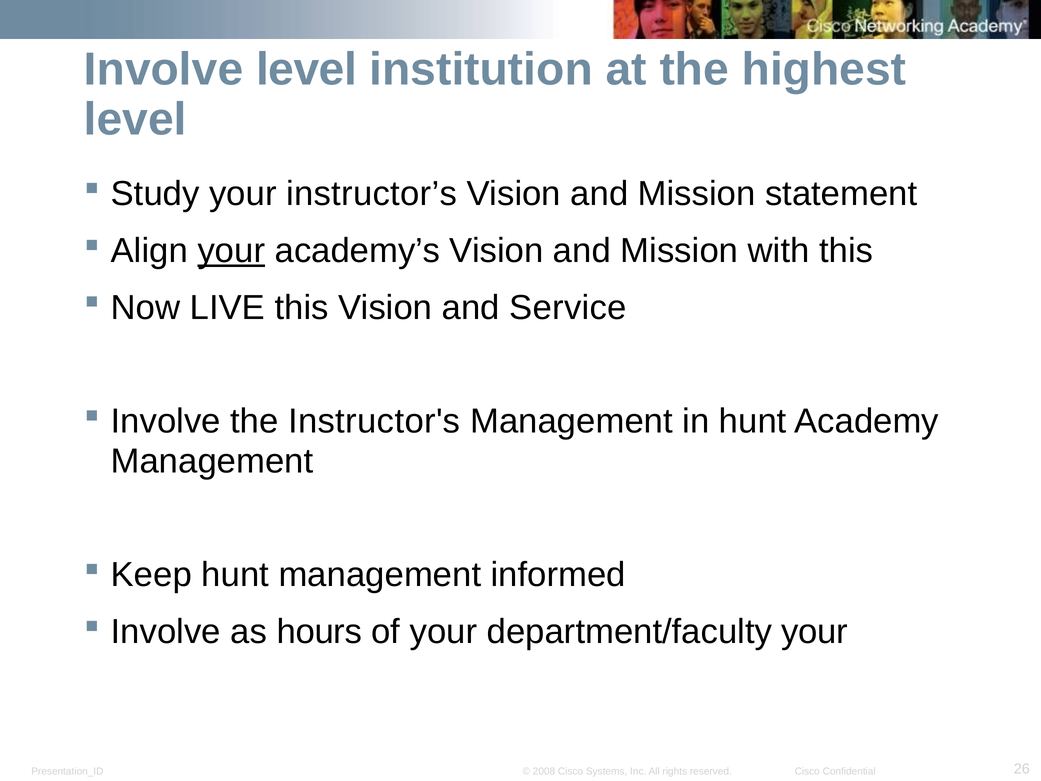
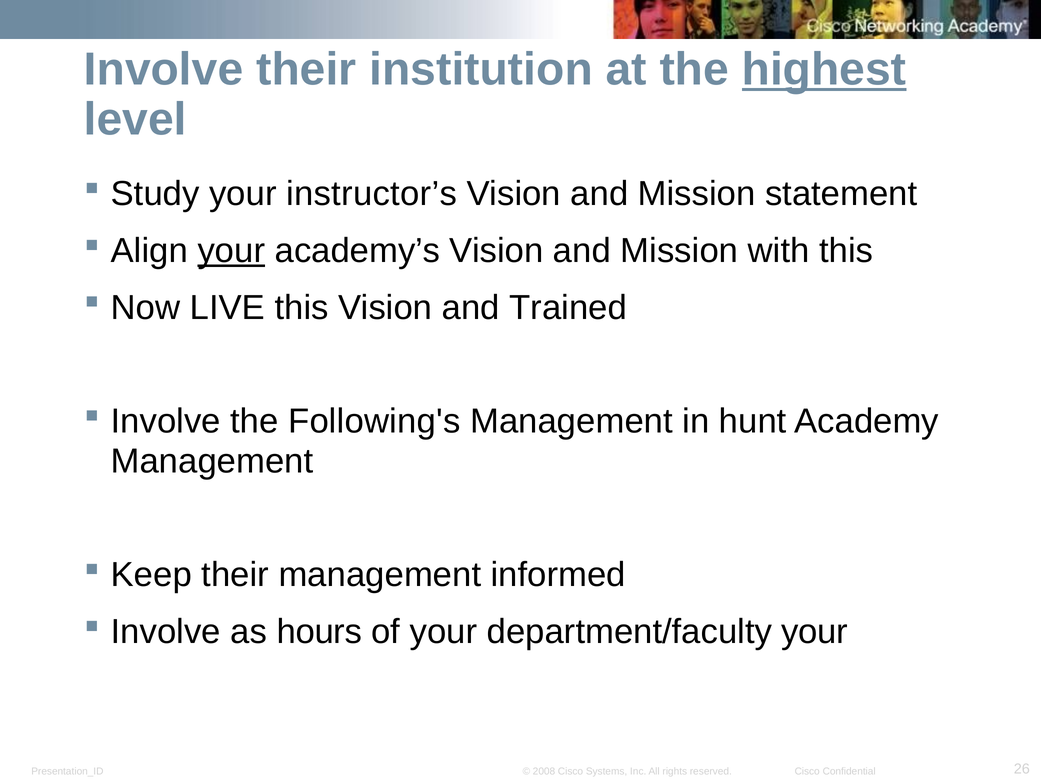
Involve level: level -> their (306, 70)
highest underline: none -> present (824, 70)
Service: Service -> Trained (568, 308)
Instructor's: Instructor's -> Following's (374, 421)
Keep hunt: hunt -> their (235, 575)
